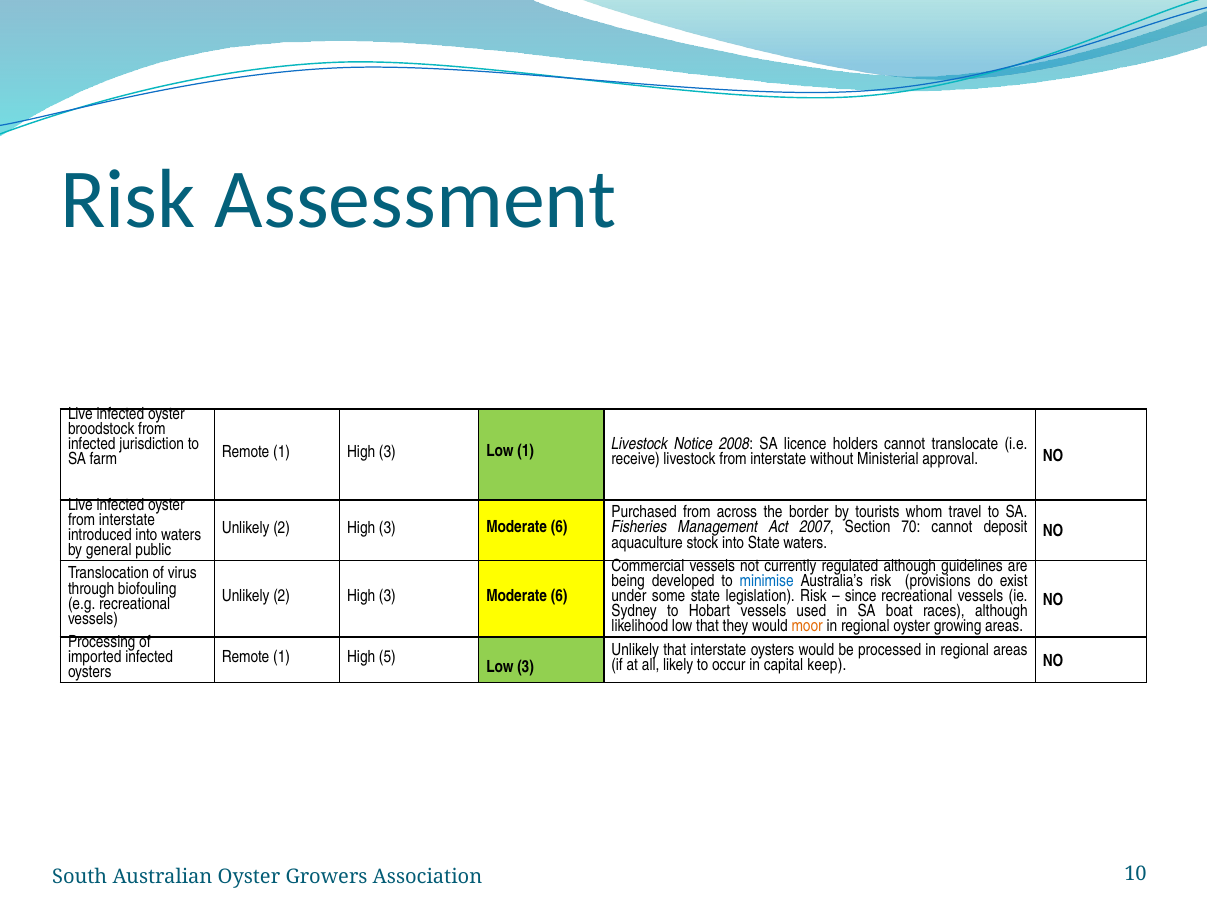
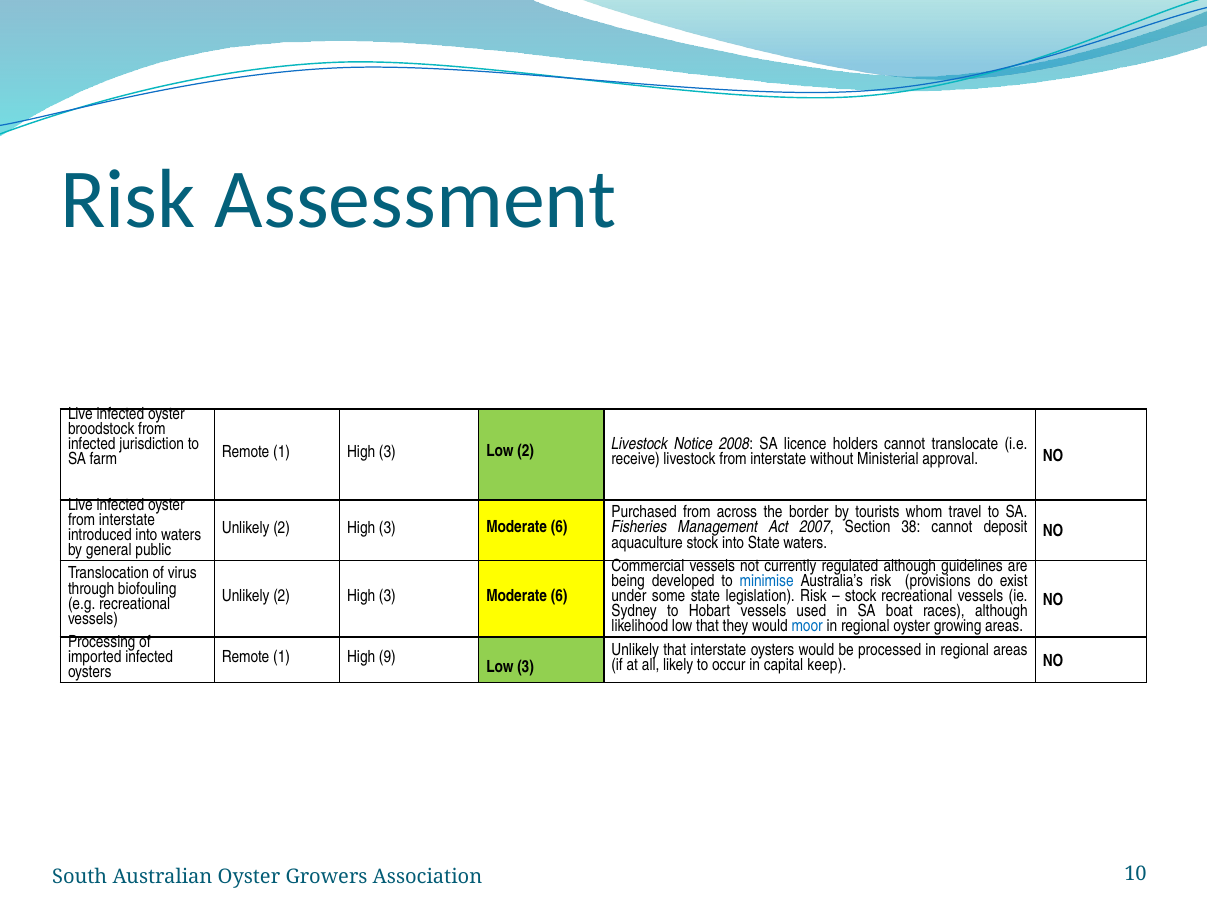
Low 1: 1 -> 2 (526, 451)
70: 70 -> 38 (911, 527)
since: since -> stock (861, 596)
moor colour: orange -> blue (807, 626)
5: 5 -> 9 (387, 657)
